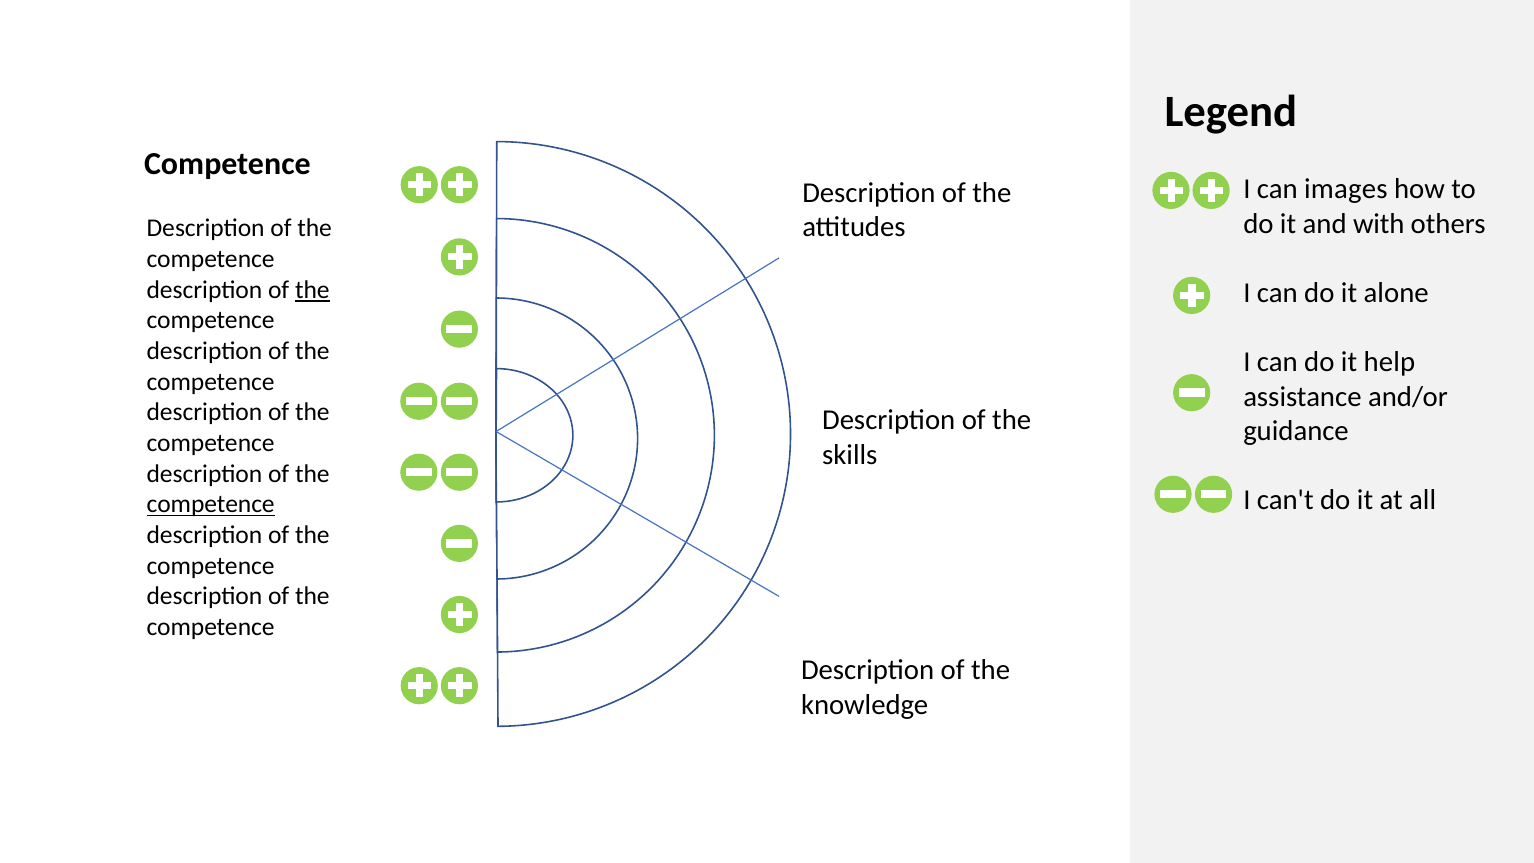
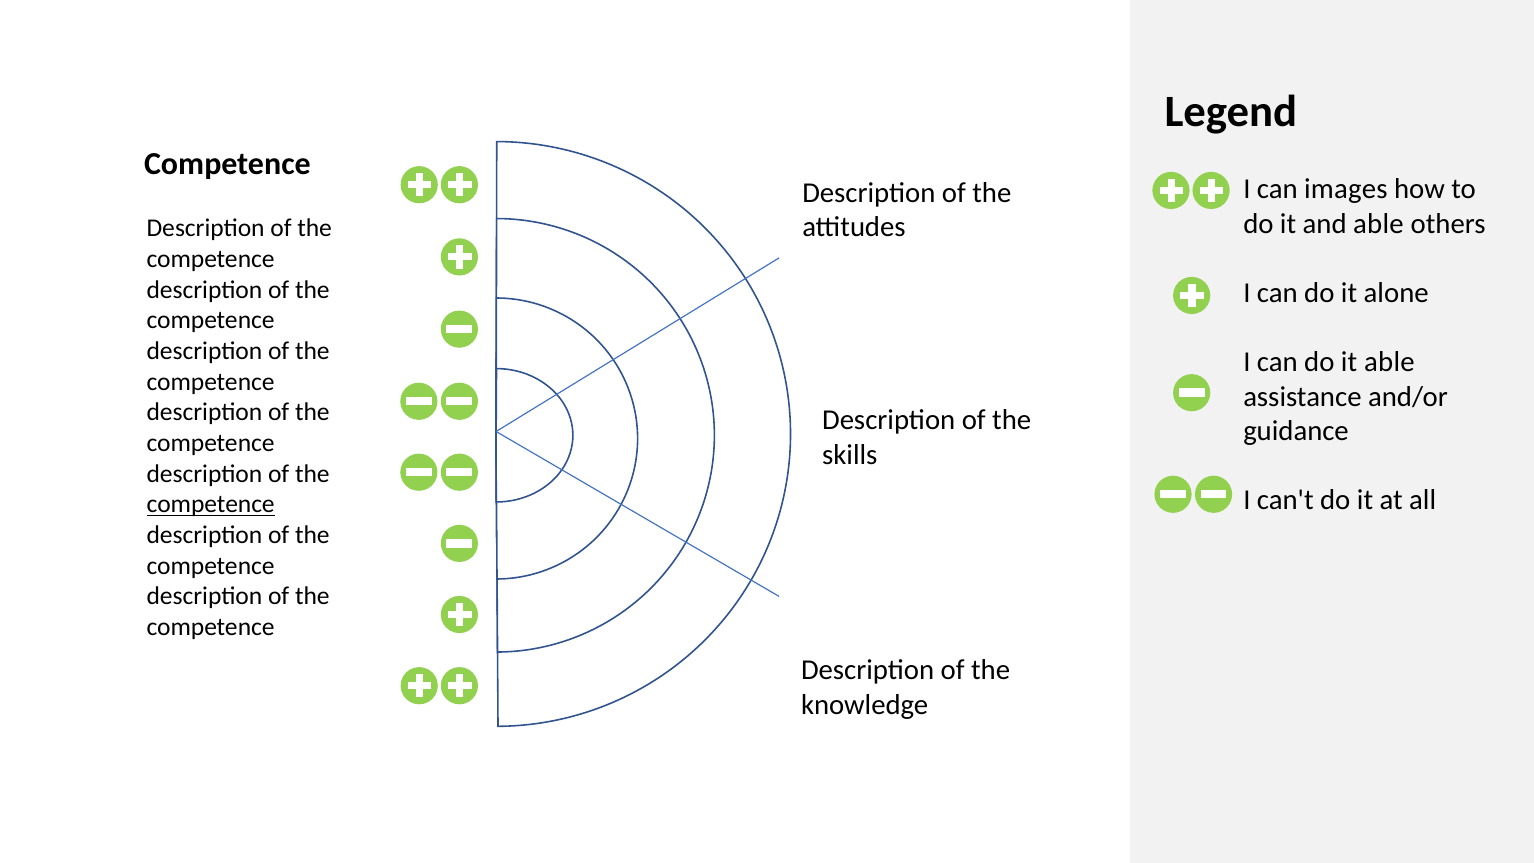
and with: with -> able (1378, 224)
the underline: present -> none (312, 290)
it help: help -> able (1389, 362)
